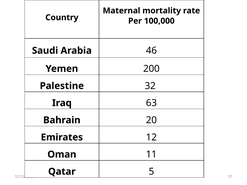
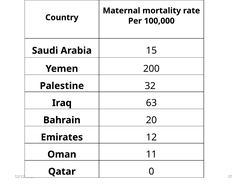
46: 46 -> 15 (151, 51)
5: 5 -> 0 (151, 172)
